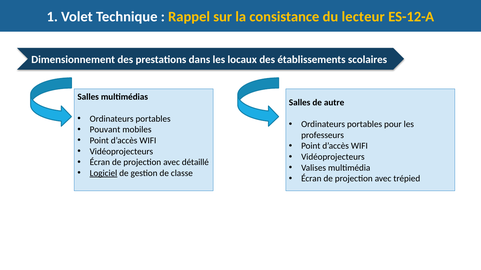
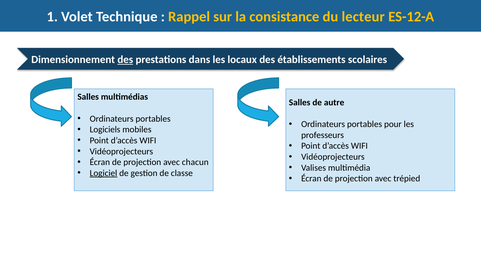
des underline: none -> present (125, 60)
Pouvant: Pouvant -> Logiciels (105, 130)
détaillé: détaillé -> chacun (195, 163)
